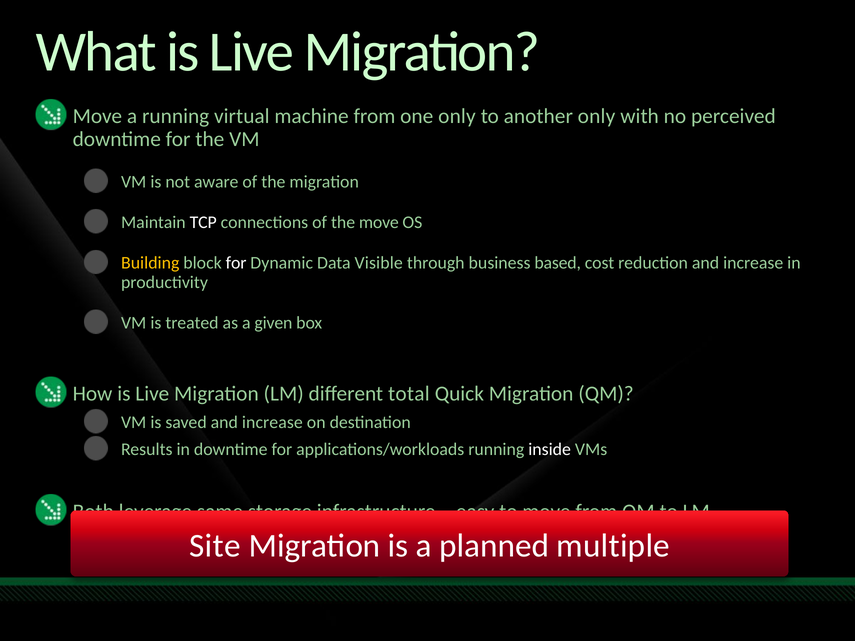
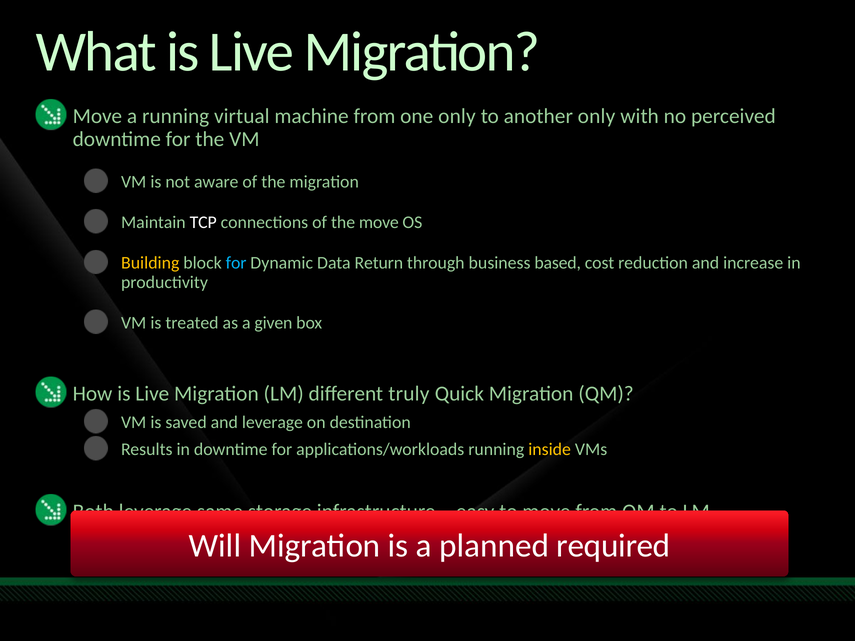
for colour: white -> light blue (236, 263)
Visible: Visible -> Return (379, 263)
total: total -> truly (409, 394)
saved and increase: increase -> leverage (272, 423)
inside colour: white -> yellow (550, 449)
Site: Site -> Will (215, 546)
multiple: multiple -> required (613, 546)
